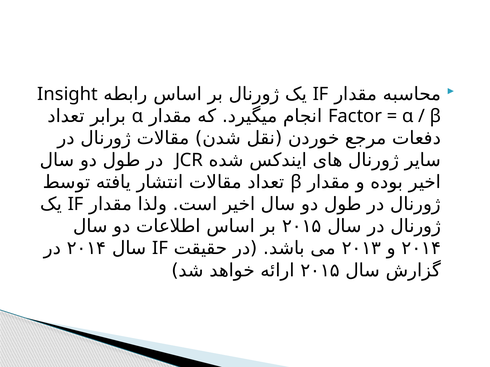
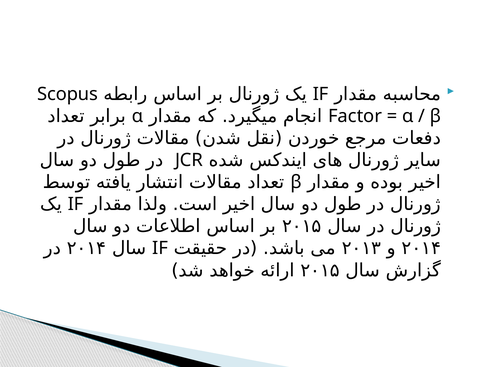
Insight: Insight -> Scopus (68, 94)
